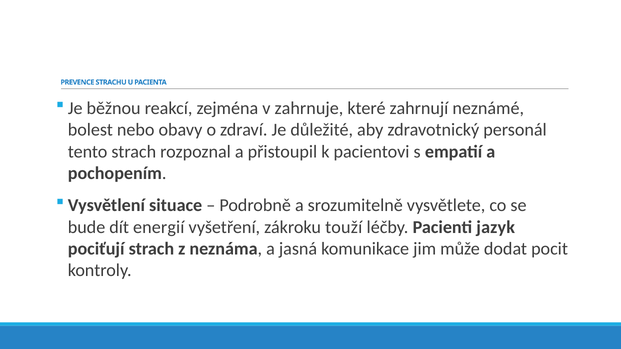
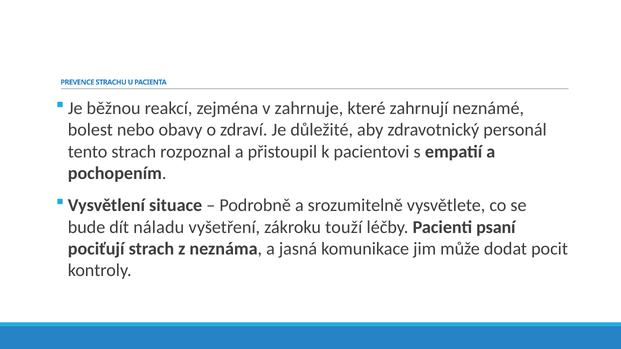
energií: energií -> náladu (159, 227)
jazyk: jazyk -> psaní (496, 227)
